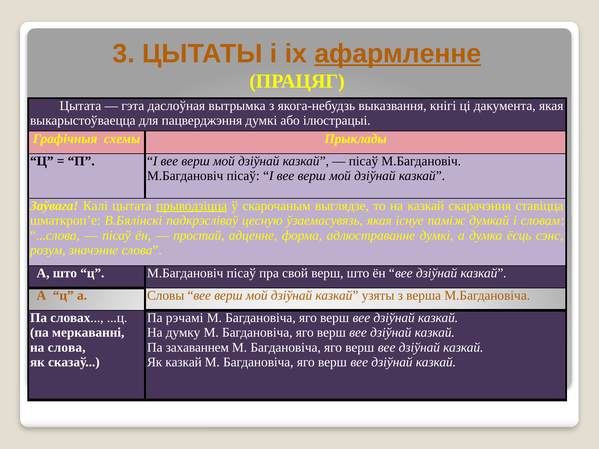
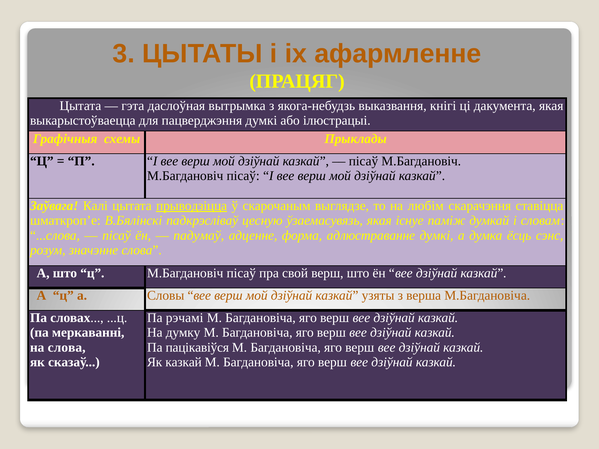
афармленне underline: present -> none (398, 54)
на казкай: казкай -> любім (426, 206)
простай: простай -> падумаў (199, 236)
захаваннем: захаваннем -> пацікавіўся (197, 348)
